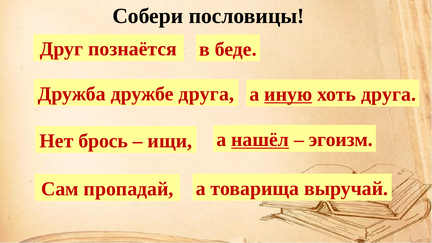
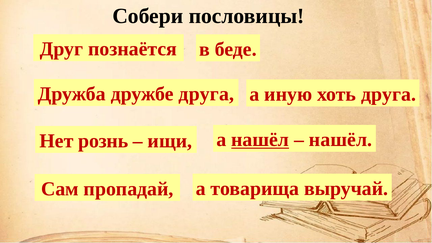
иную underline: present -> none (288, 94)
эгоизм: эгоизм -> нашёл (341, 140)
брось: брось -> рознь (103, 141)
